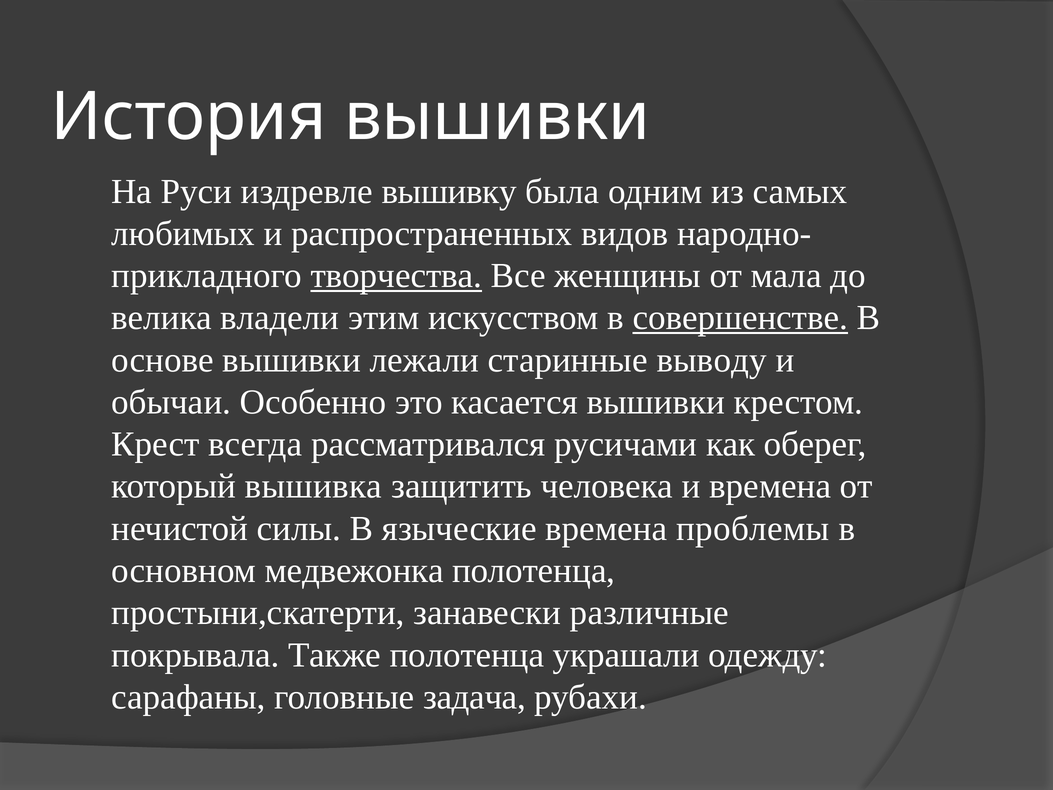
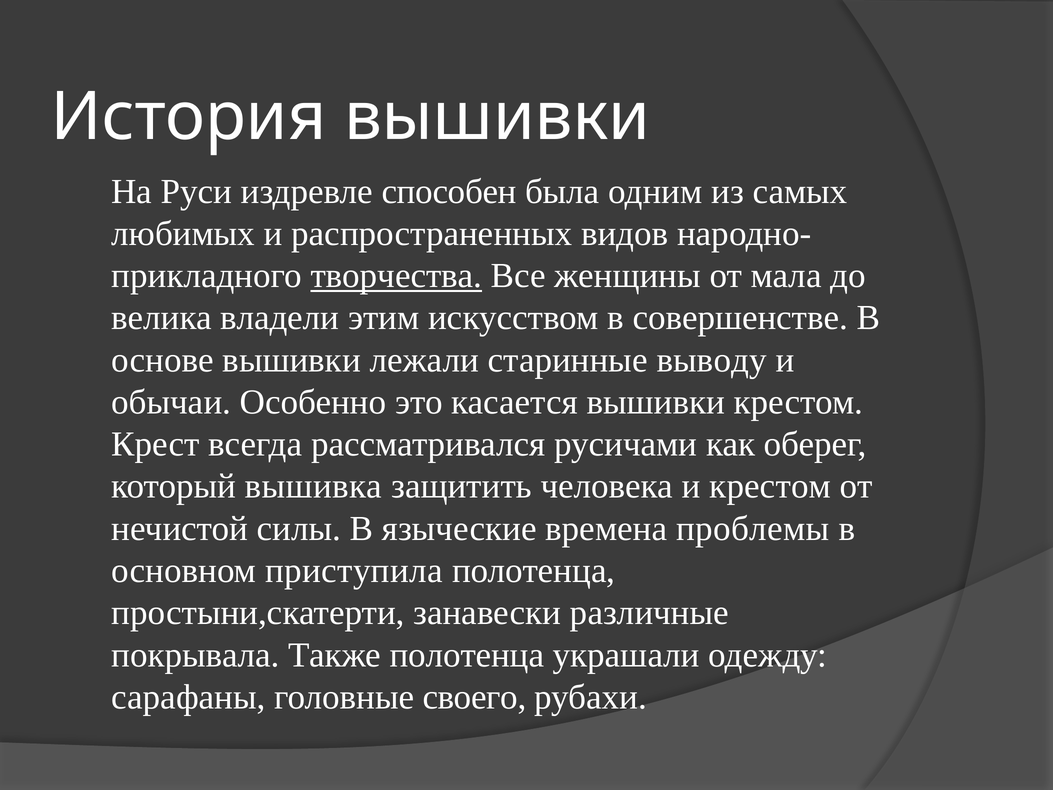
вышивку: вышивку -> способен (449, 191)
совершенстве underline: present -> none (740, 318)
и времена: времена -> крестом (770, 486)
медвежонка: медвежонка -> приступила (354, 570)
задача: задача -> своего (474, 697)
